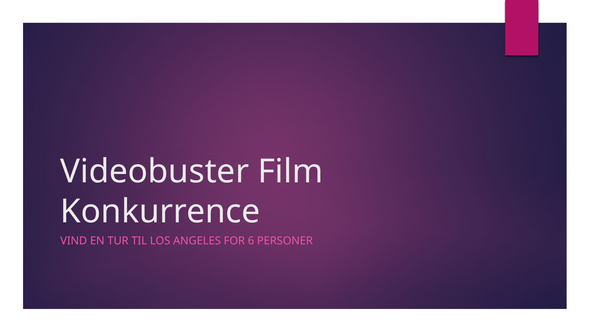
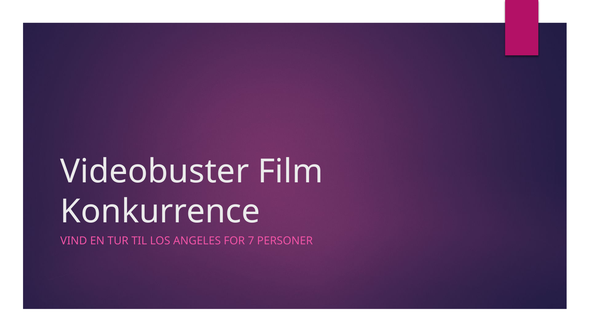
6: 6 -> 7 (251, 241)
